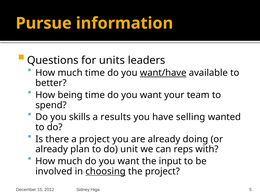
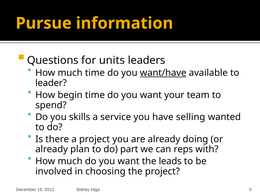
better: better -> leader (51, 83)
being: being -> begin (70, 95)
results: results -> service (116, 117)
unit: unit -> part (129, 149)
input: input -> leads (170, 161)
choosing underline: present -> none (105, 171)
